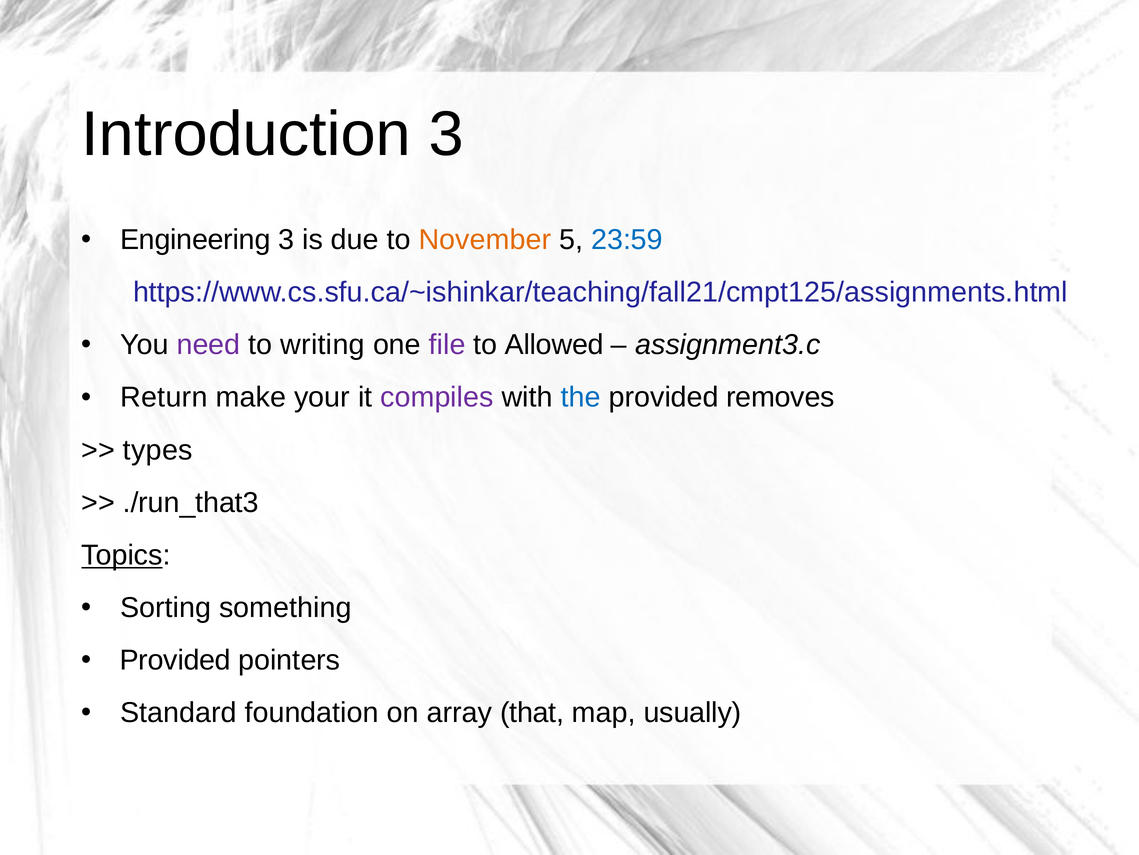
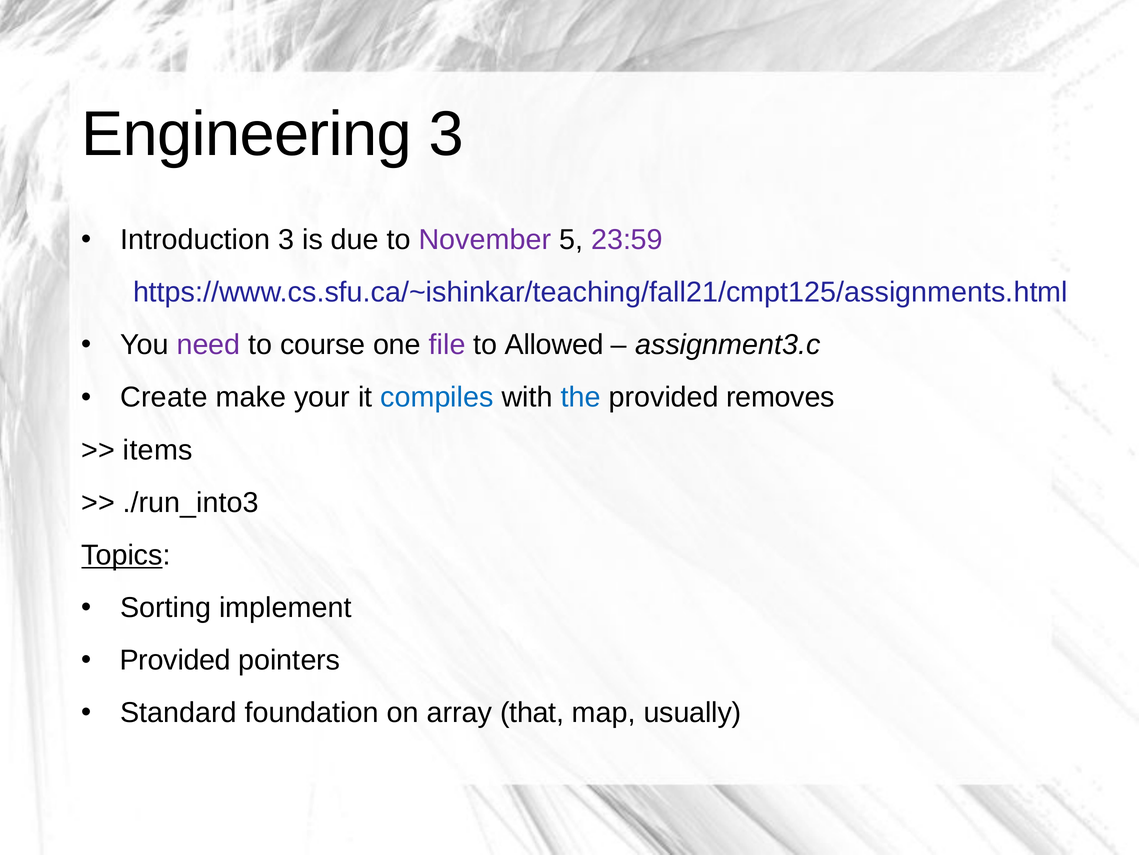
Introduction: Introduction -> Engineering (247, 134)
Engineering: Engineering -> Introduction (195, 240)
November colour: orange -> purple (485, 240)
23:59 colour: blue -> purple (627, 240)
writing: writing -> course (323, 345)
Return: Return -> Create (164, 397)
compiles colour: purple -> blue (437, 397)
types: types -> items (158, 450)
./run_that3: ./run_that3 -> ./run_into3 (191, 502)
something: something -> implement (285, 607)
